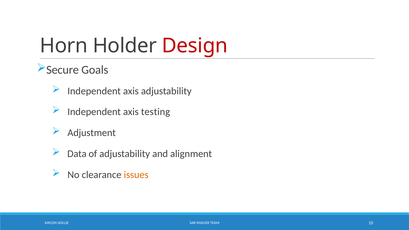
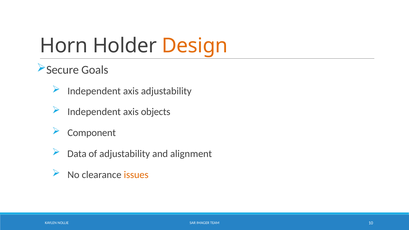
Design colour: red -> orange (195, 46)
testing: testing -> objects (156, 112)
Adjustment: Adjustment -> Component (92, 133)
